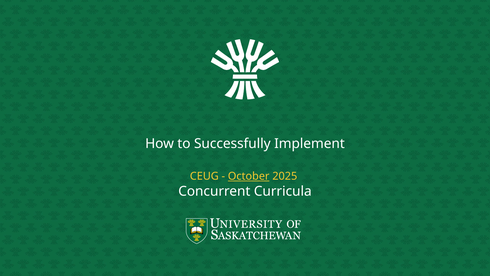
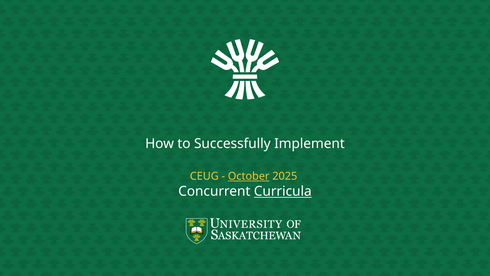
Curricula underline: none -> present (283, 191)
